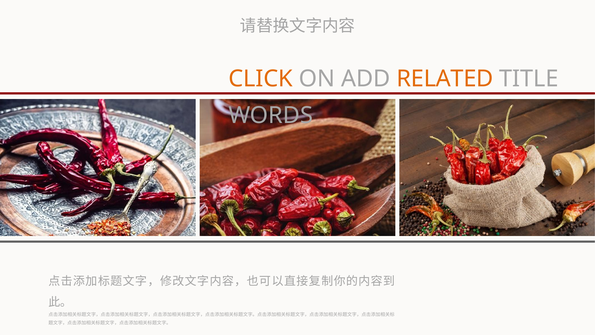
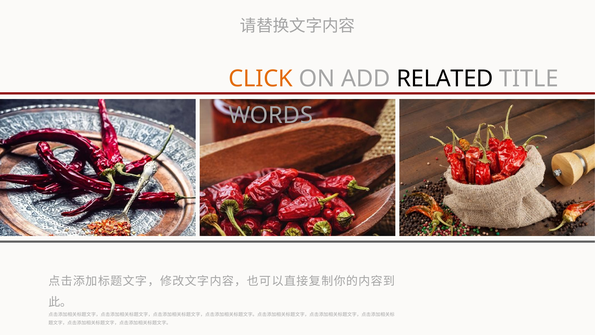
RELATED colour: orange -> black (445, 79)
